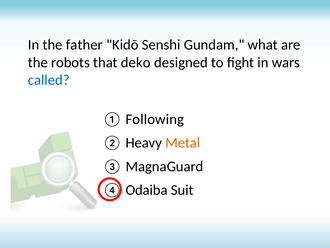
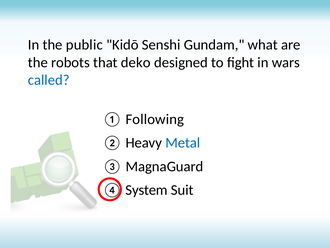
father: father -> public (84, 45)
Metal colour: orange -> blue (183, 143)
Odaiba: Odaiba -> System (147, 190)
